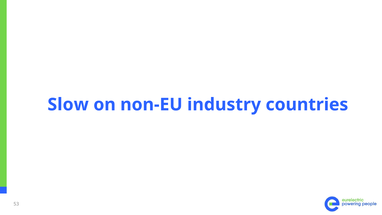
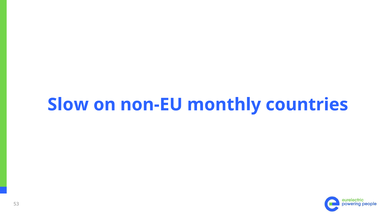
industry: industry -> monthly (224, 105)
